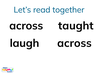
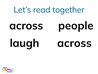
taught: taught -> people (76, 26)
